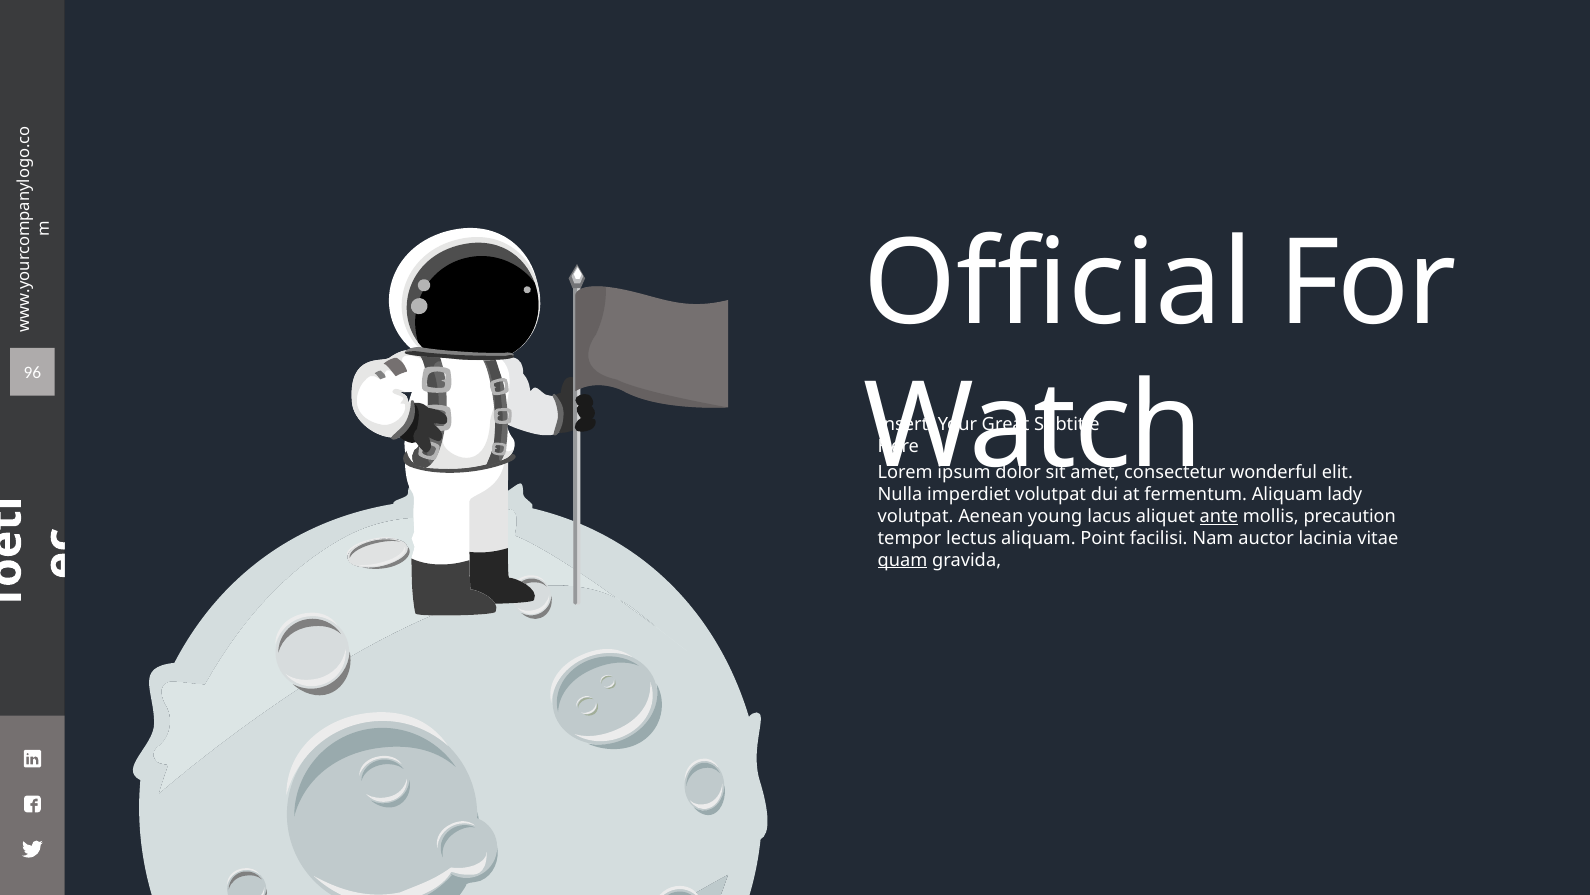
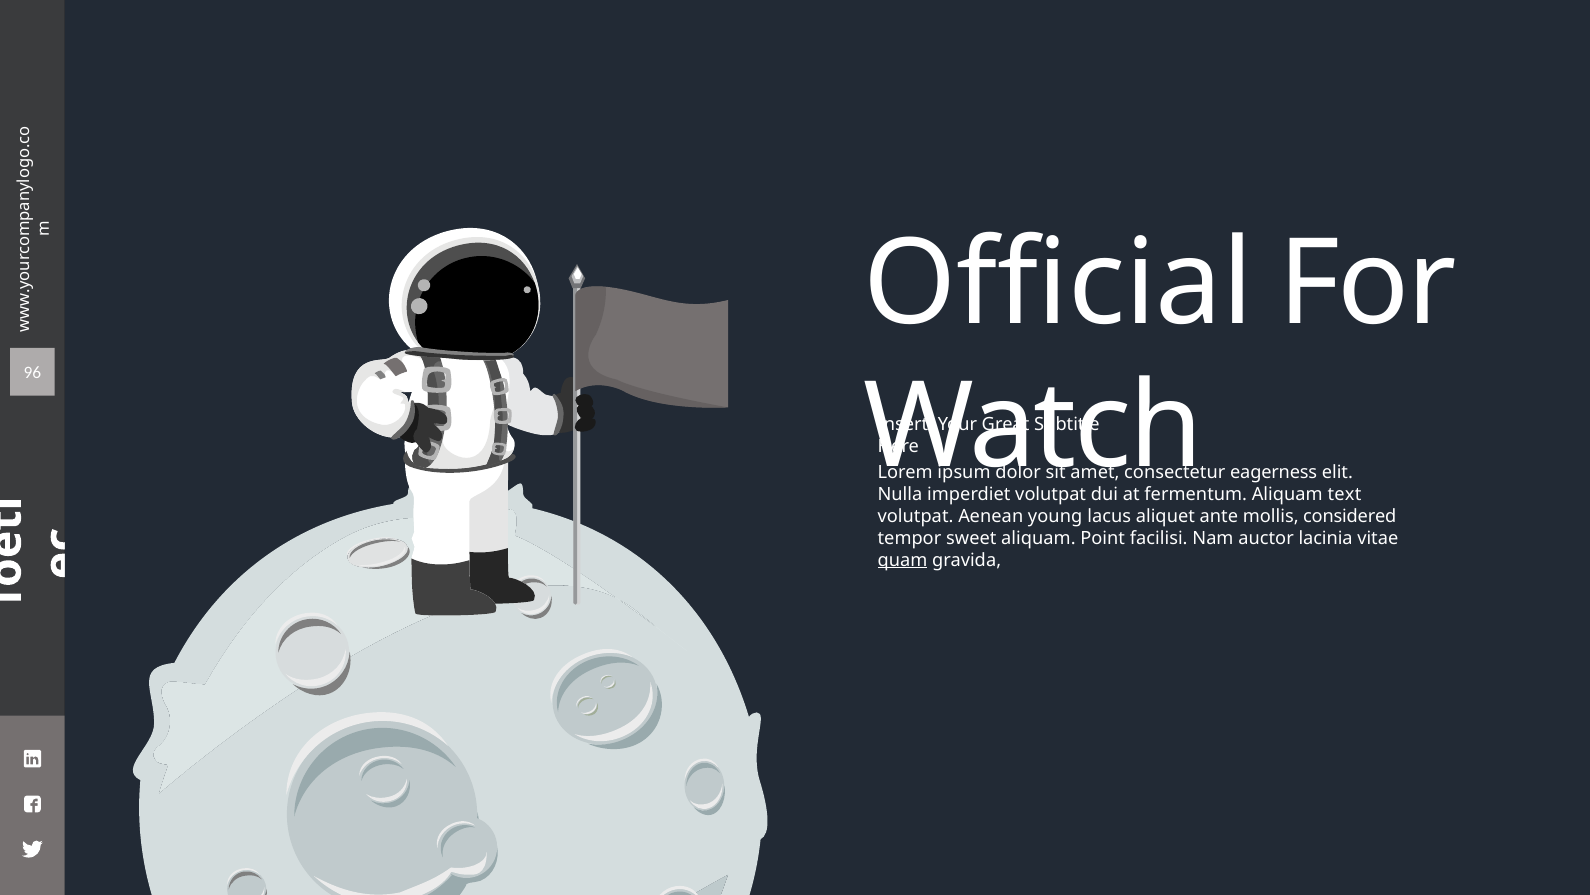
wonderful: wonderful -> eagerness (1274, 472)
lady: lady -> text (1345, 494)
ante underline: present -> none (1219, 516)
precaution: precaution -> considered (1350, 516)
lectus: lectus -> sweet (971, 538)
